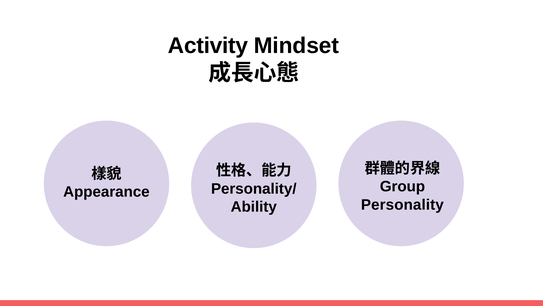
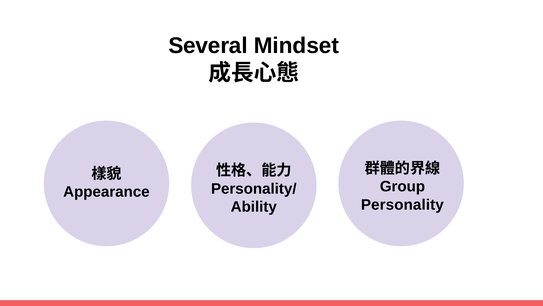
Activity: Activity -> Several (208, 46)
